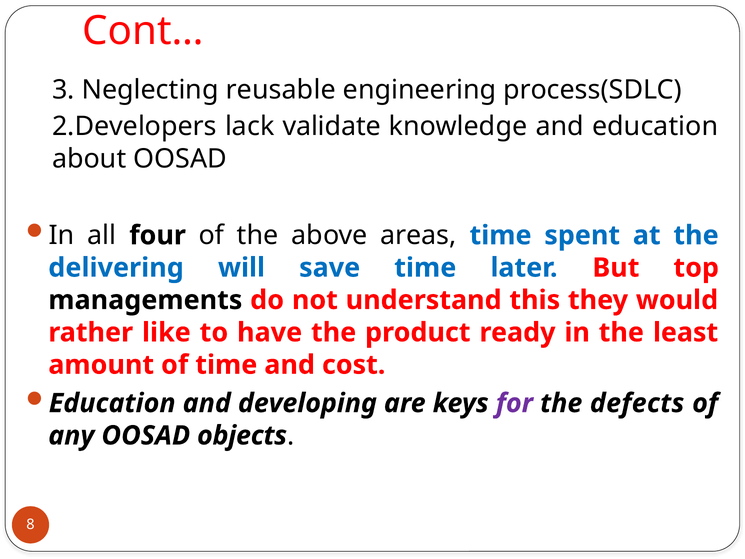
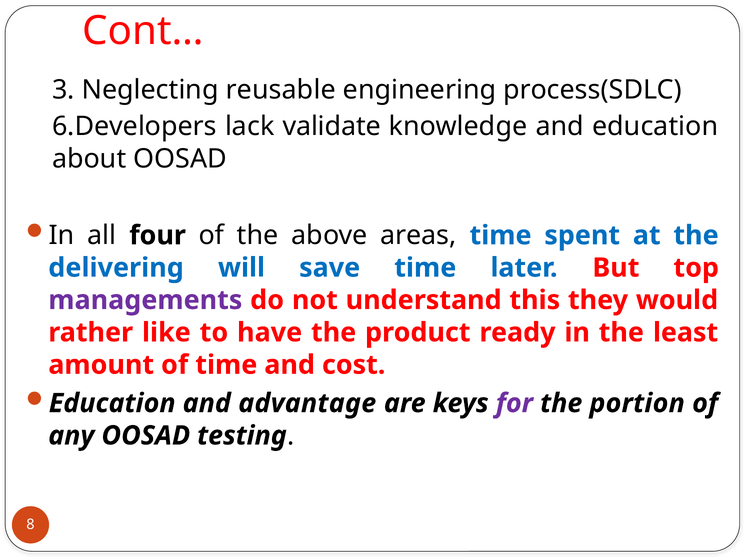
2.Developers: 2.Developers -> 6.Developers (134, 126)
managements colour: black -> purple (145, 300)
developing: developing -> advantage (307, 403)
defects: defects -> portion (637, 403)
objects: objects -> testing (242, 435)
